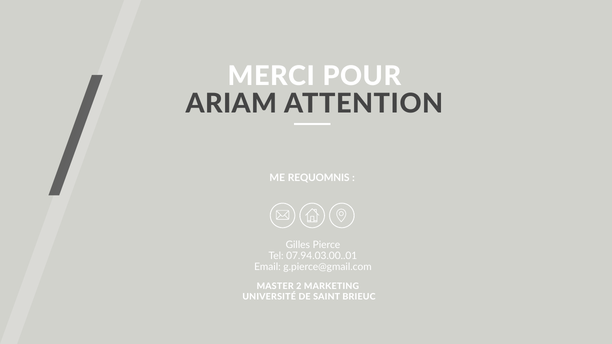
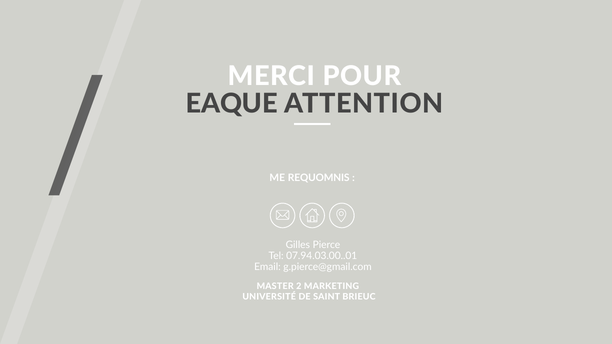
ARIAM: ARIAM -> EAQUE (232, 104)
